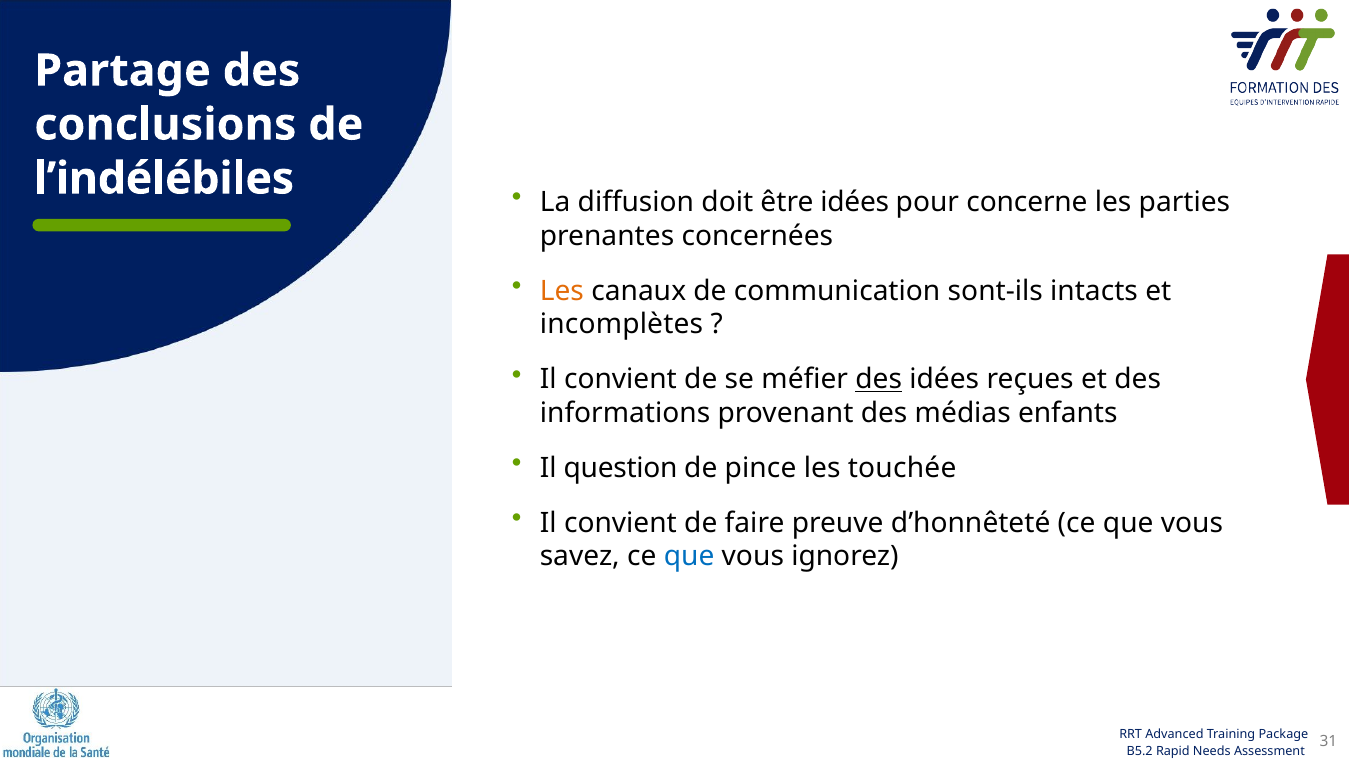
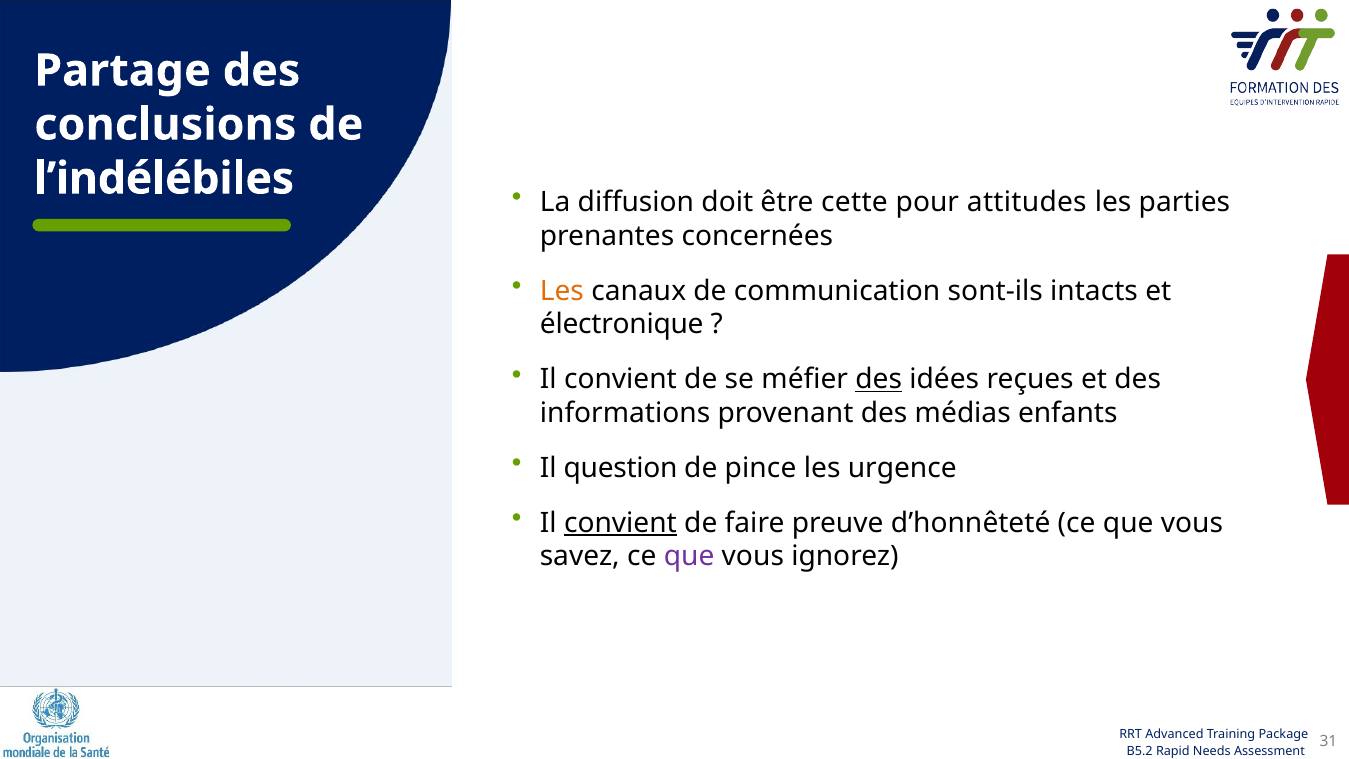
être idées: idées -> cette (855, 202)
concerne: concerne -> attitudes (1027, 202)
incomplètes: incomplètes -> électronique (622, 325)
touchée: touchée -> urgence (902, 468)
convient underline: none -> present (620, 523)
que colour: blue -> purple (689, 556)
